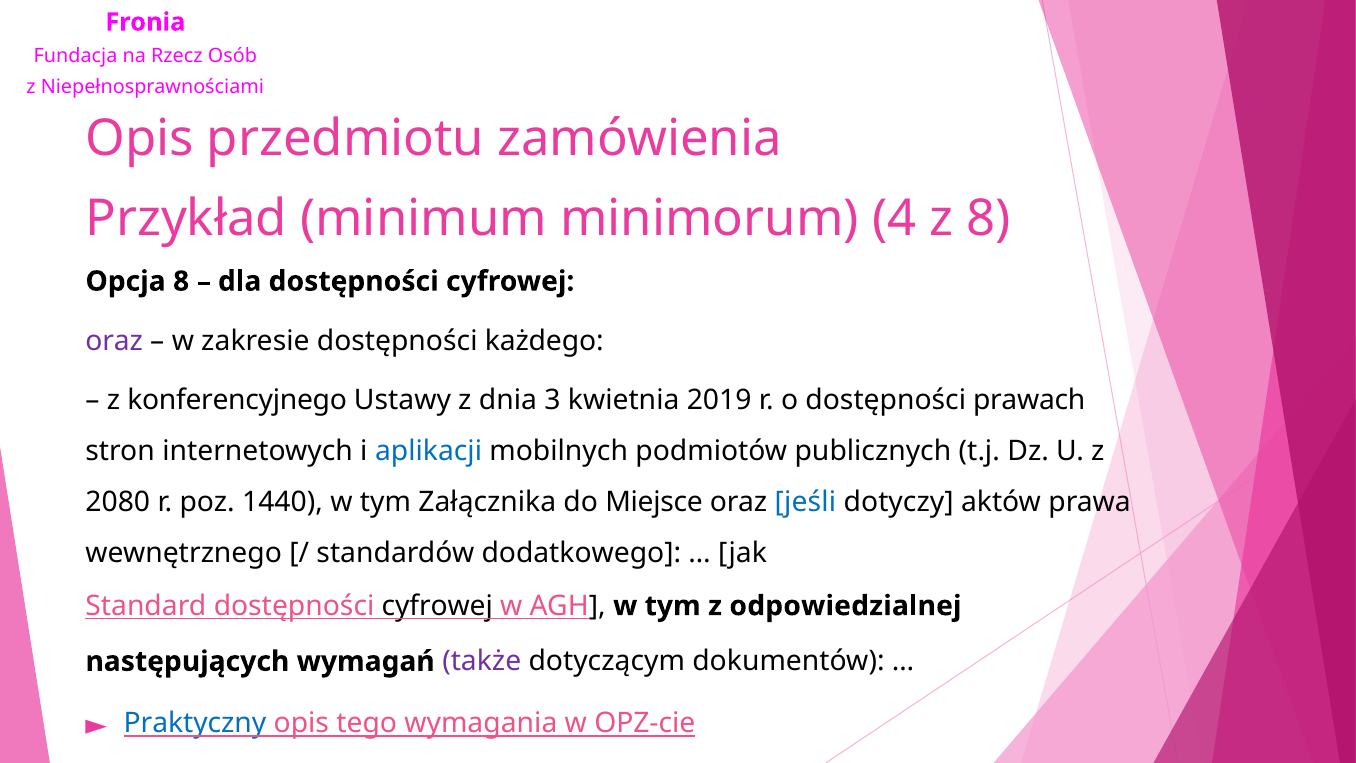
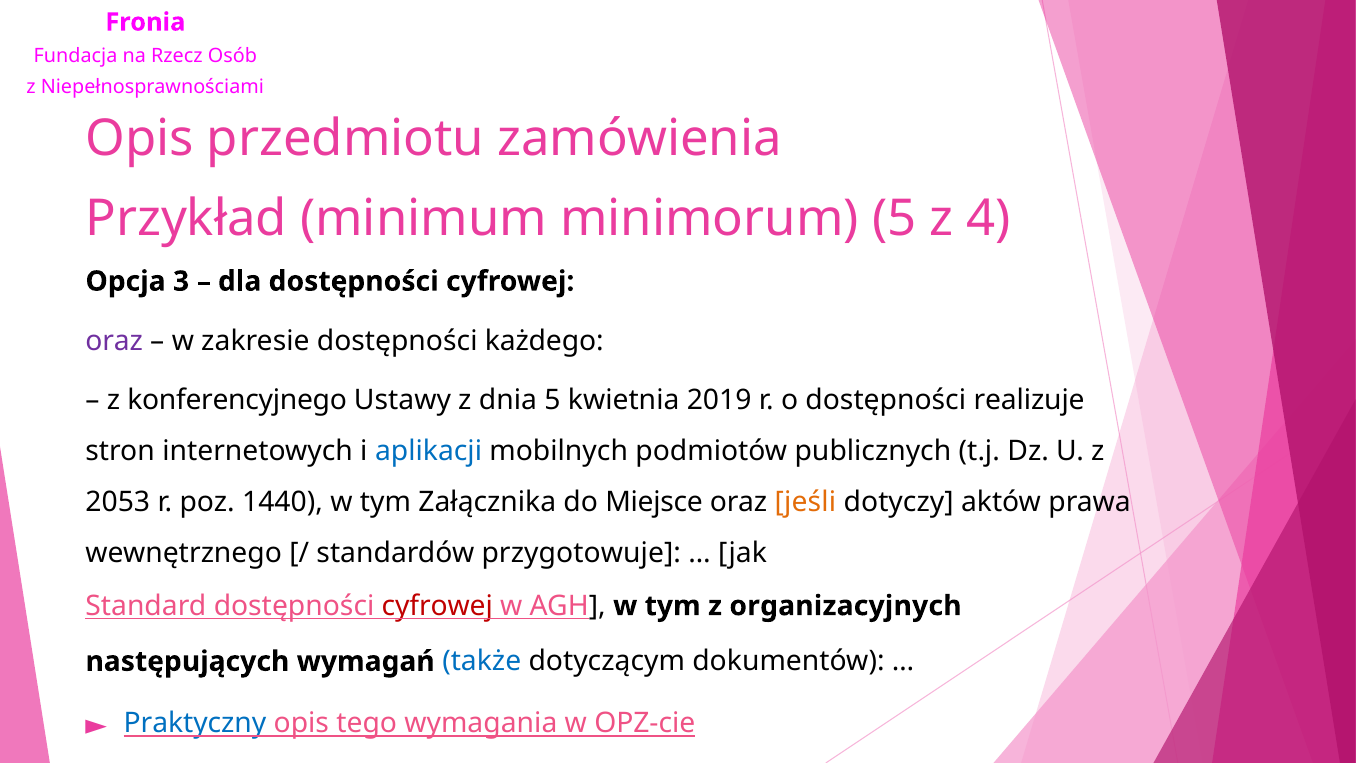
minimorum 4: 4 -> 5 (894, 218)
z 8: 8 -> 4 (989, 218)
Opcja 8: 8 -> 3 (181, 281)
dnia 3: 3 -> 5 (552, 400)
prawach: prawach -> realizuje (1029, 400)
2080: 2080 -> 2053 (118, 502)
jeśli colour: blue -> orange (805, 502)
dodatkowego: dodatkowego -> przygotowuje (581, 552)
cyfrowej colour: black -> red (437, 606)
odpowiedzialnej: odpowiedzialnej -> organizacyjnych (845, 606)
także colour: purple -> blue (482, 661)
